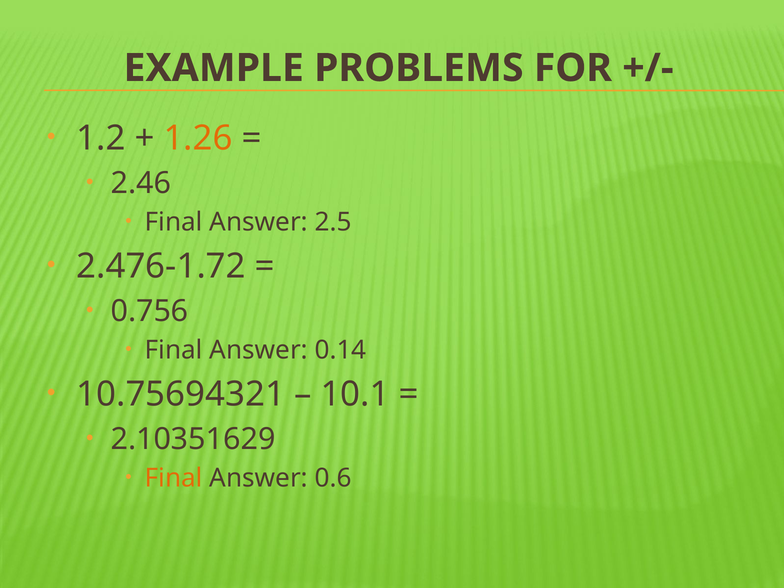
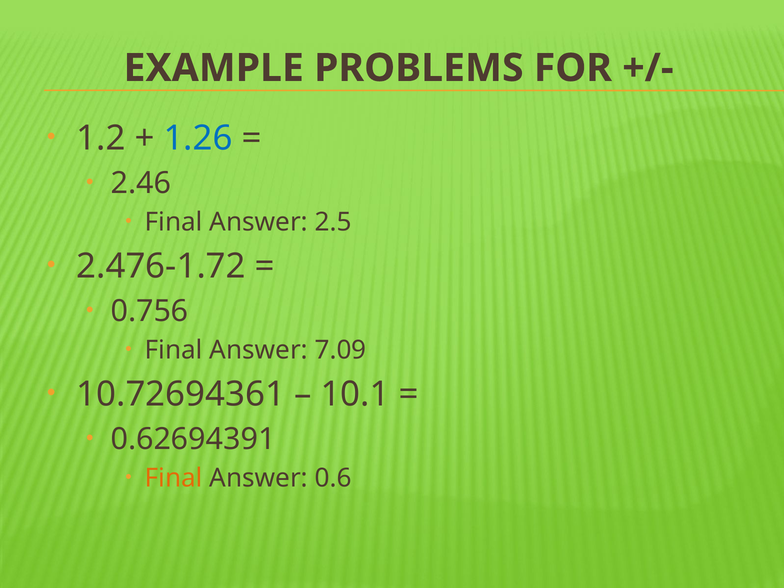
1.26 colour: orange -> blue (198, 138)
0.14: 0.14 -> 7.09 (341, 350)
10.75694321: 10.75694321 -> 10.72694361 (181, 394)
2.10351629: 2.10351629 -> 0.62694391 (193, 439)
